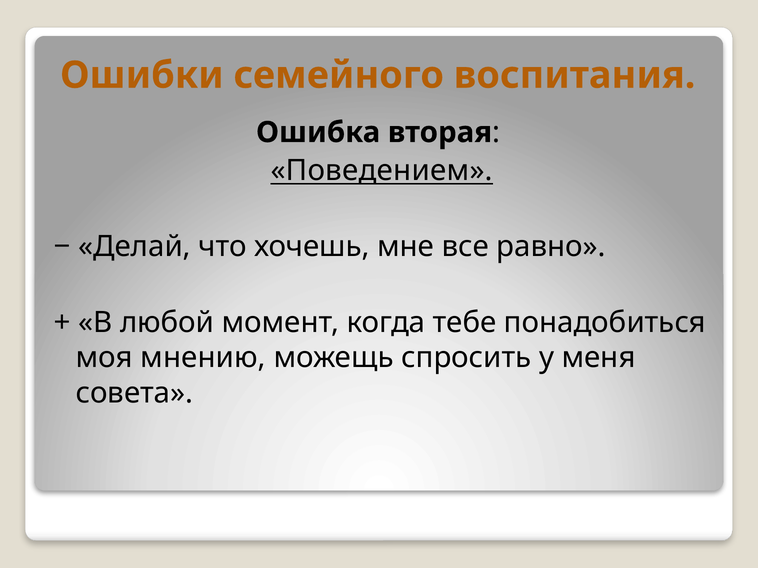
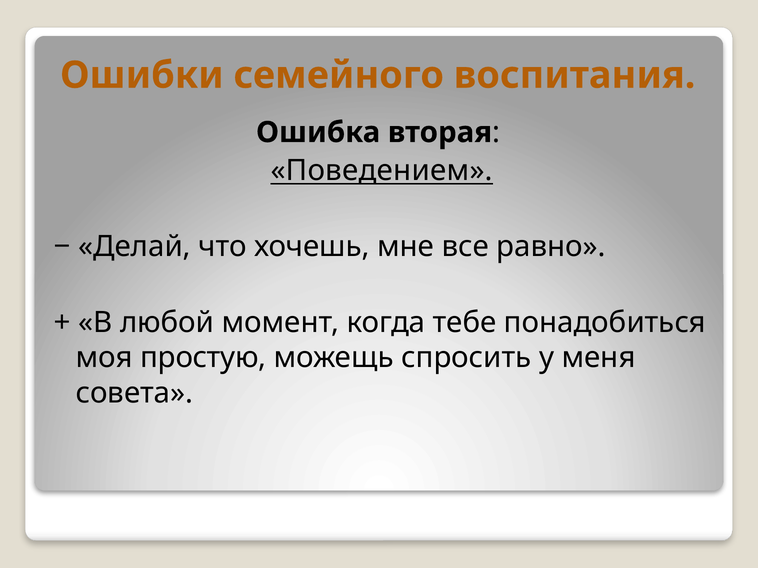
мнению: мнению -> простую (203, 358)
